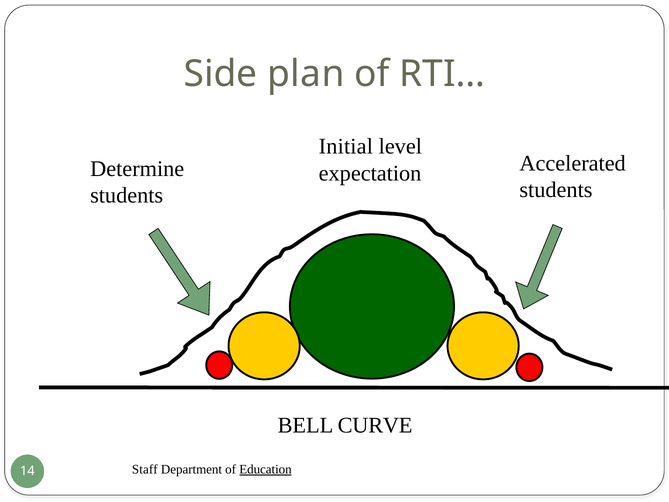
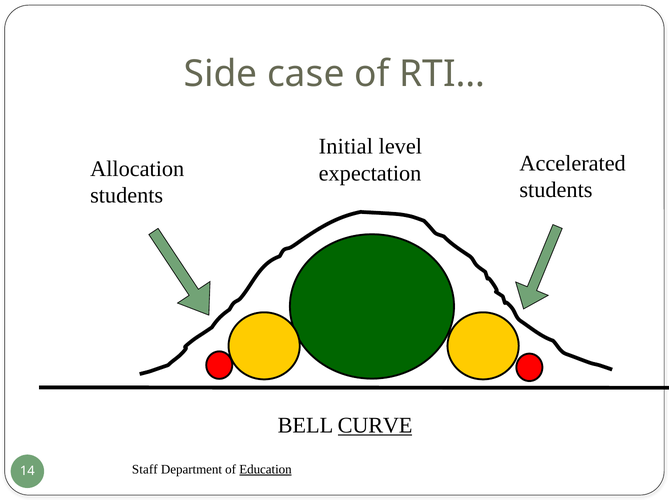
plan: plan -> case (306, 74)
Determine: Determine -> Allocation (137, 169)
CURVE underline: none -> present (375, 425)
